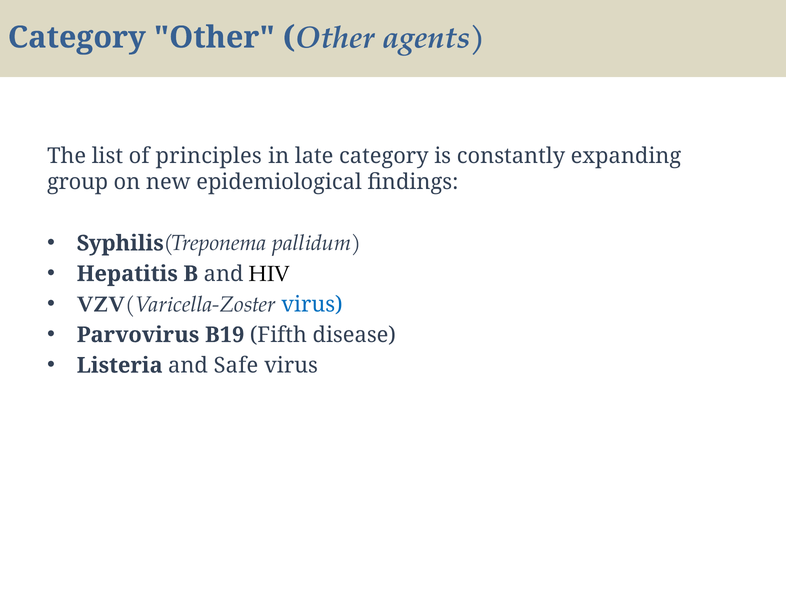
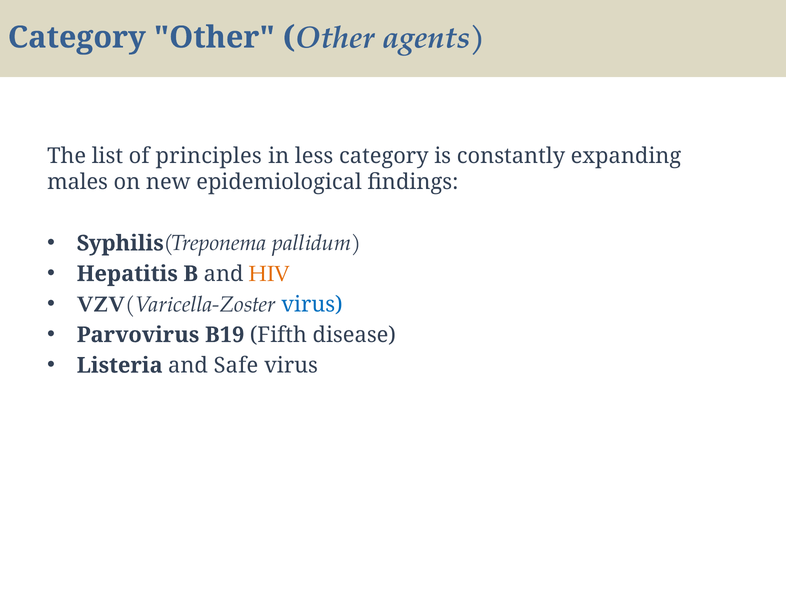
late: late -> less (314, 156)
group: group -> males (78, 182)
HIV colour: black -> orange (270, 274)
